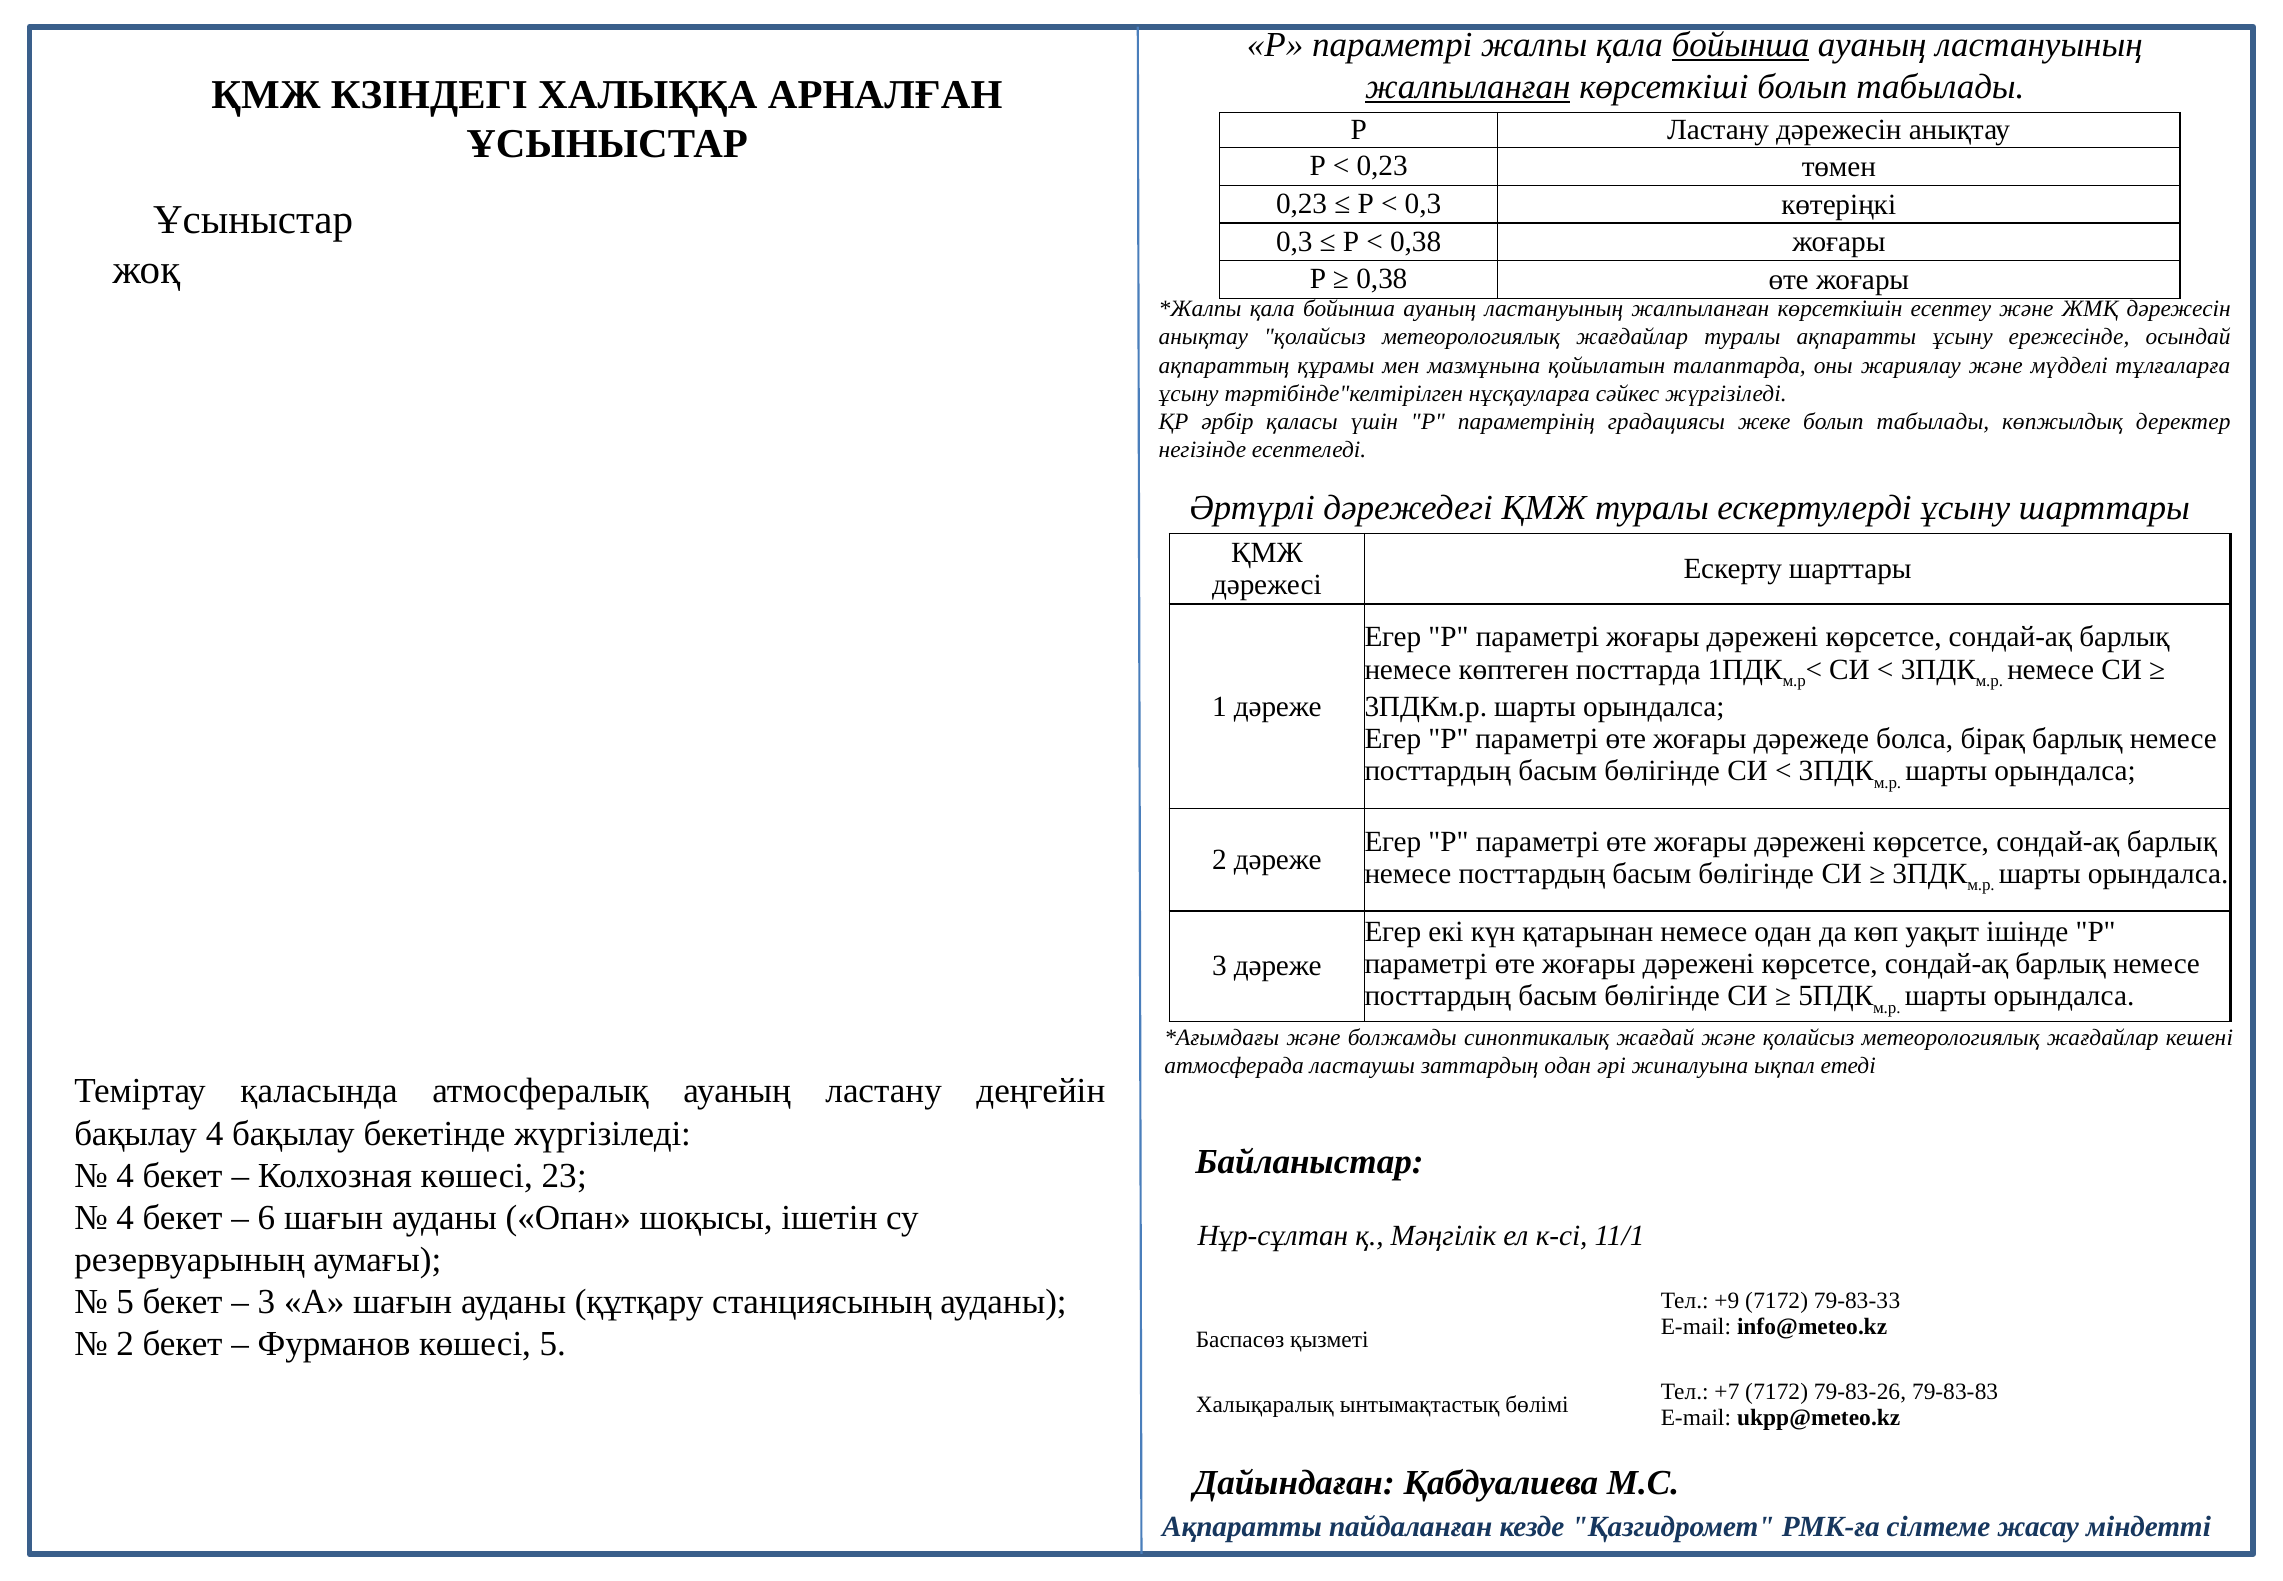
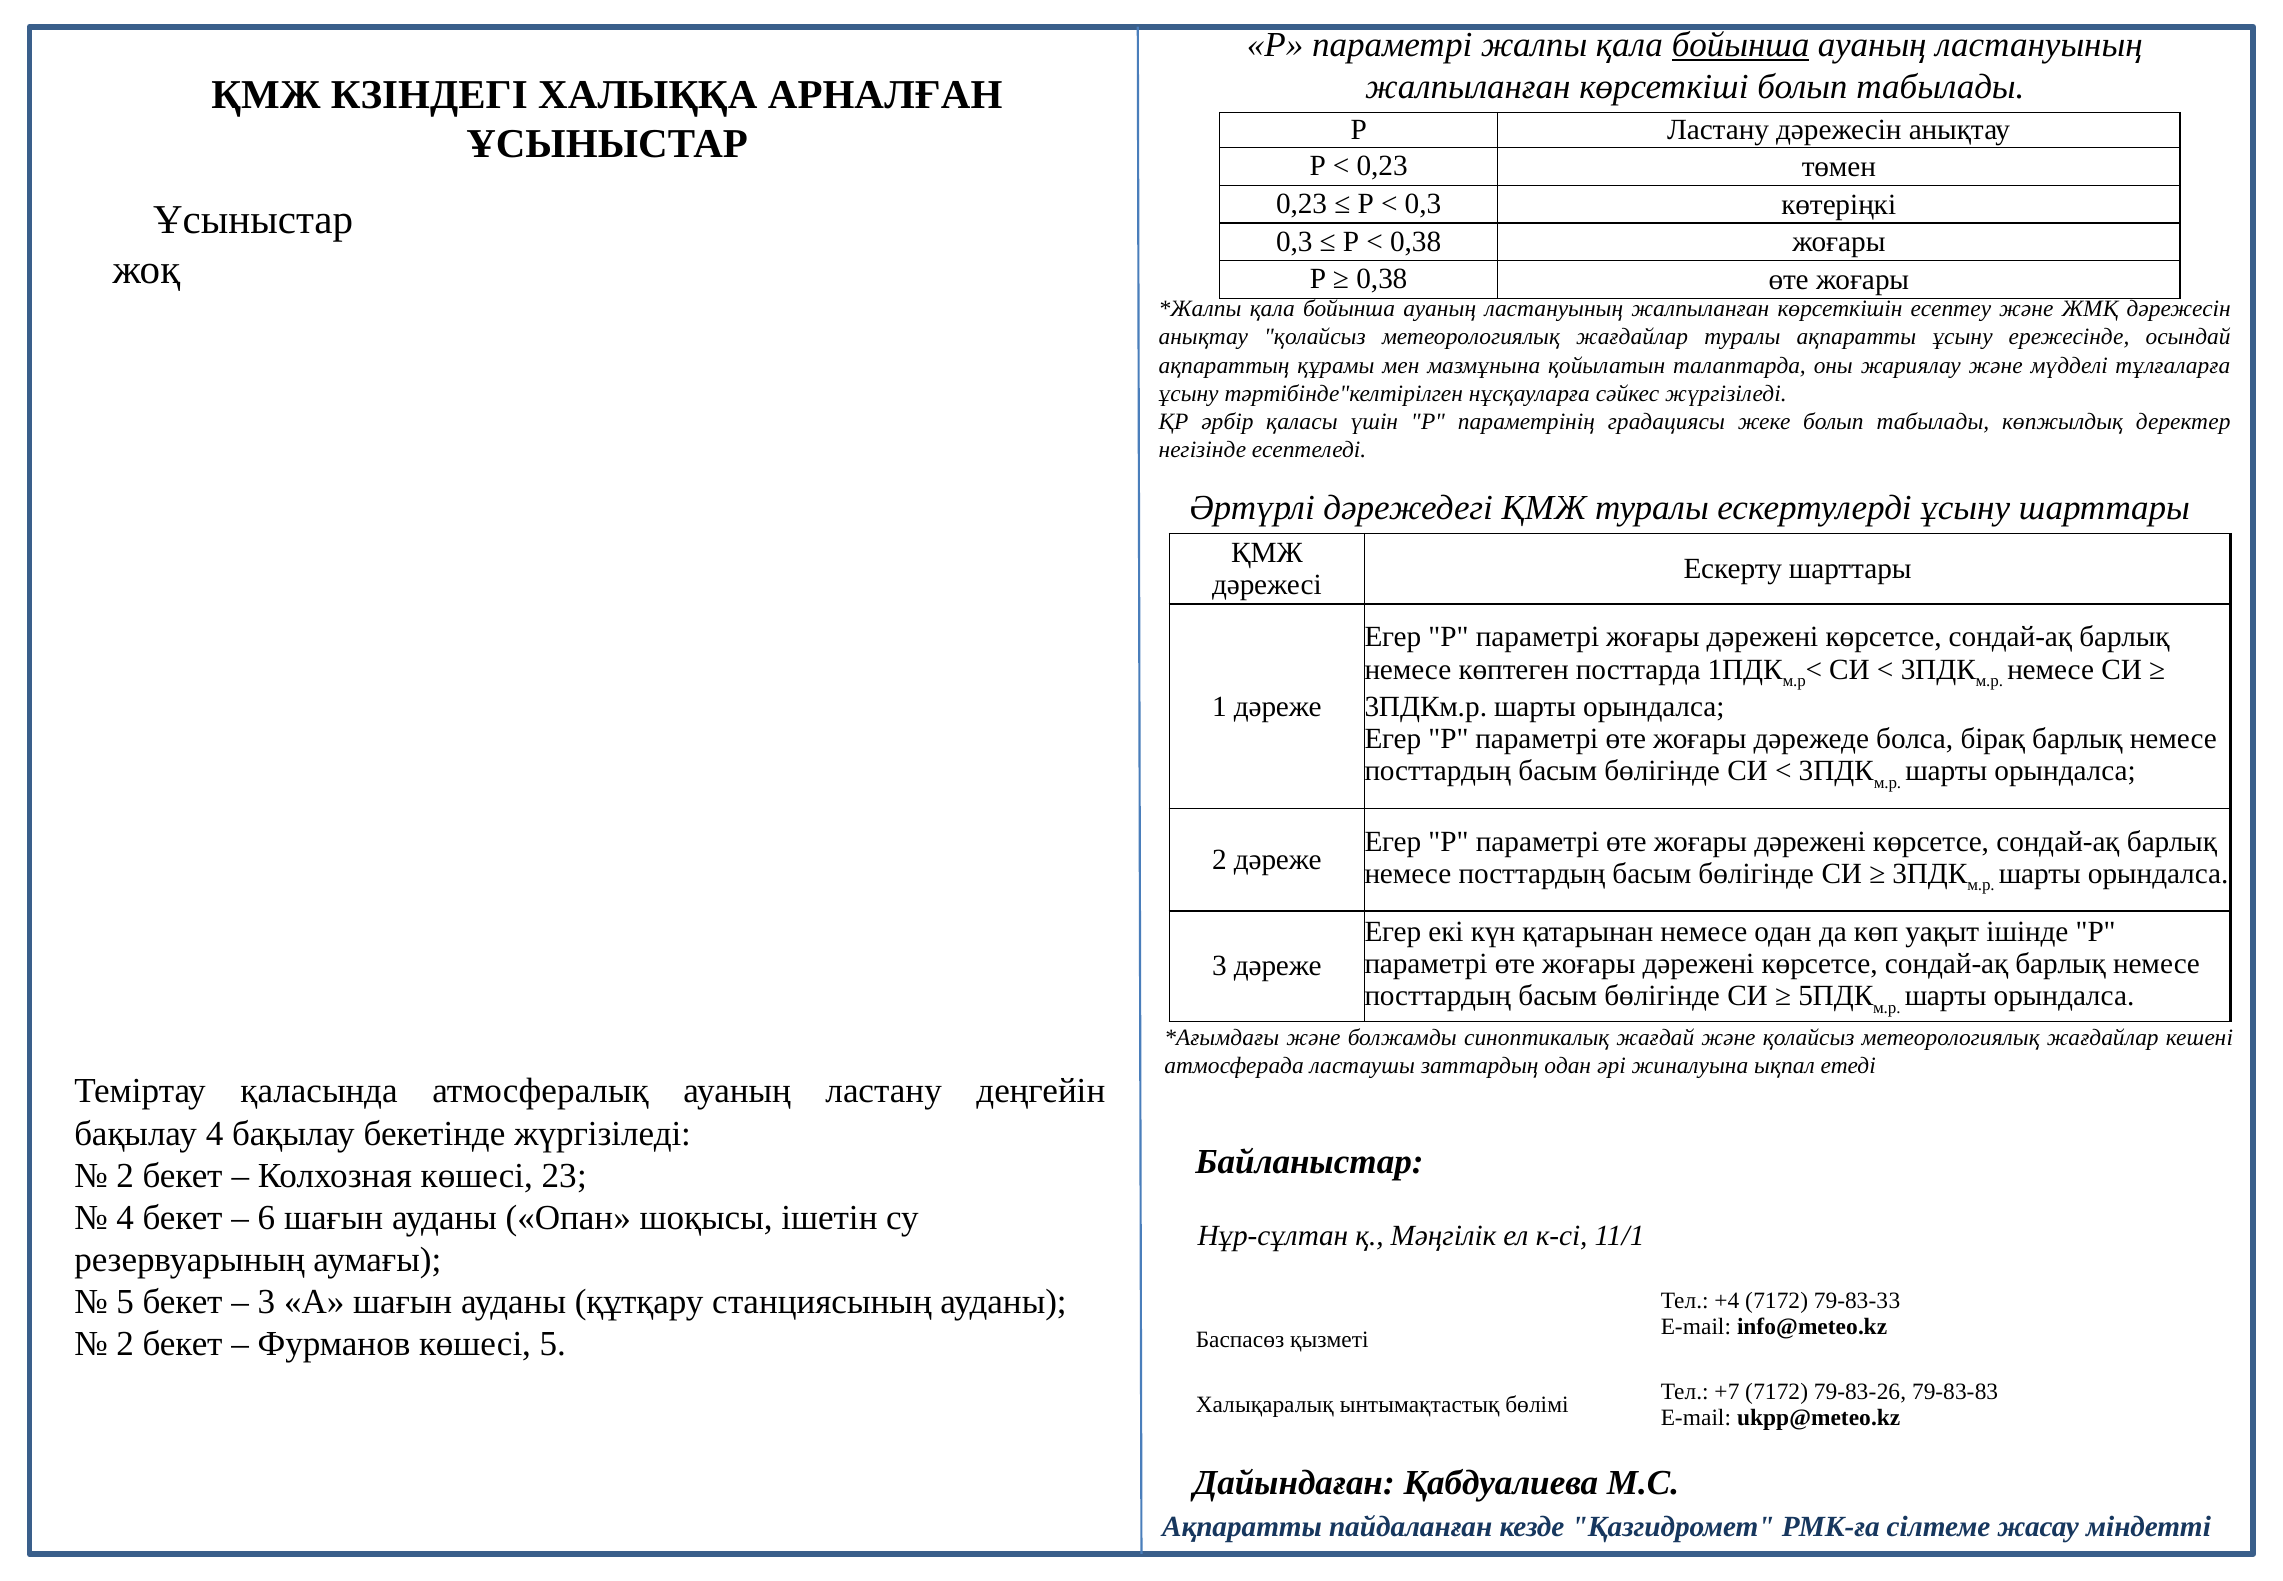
жалпыланған underline: present -> none (1468, 87)
4: 4 -> 2 (125, 1175)
+9: +9 -> +4 (1727, 1300)
